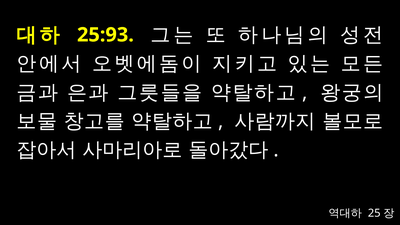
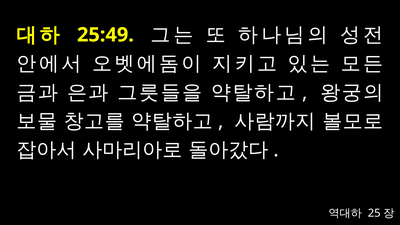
25:93: 25:93 -> 25:49 (105, 35)
